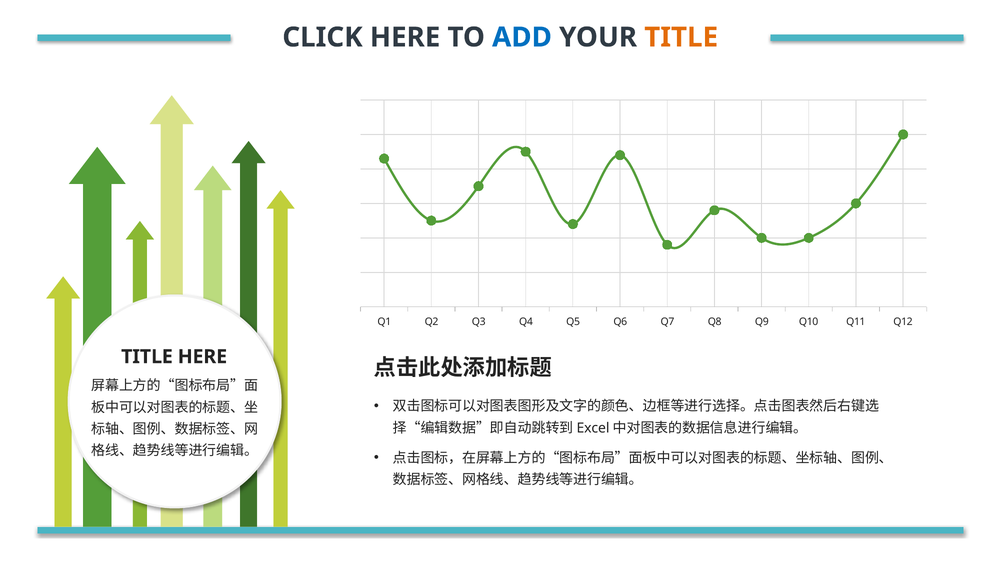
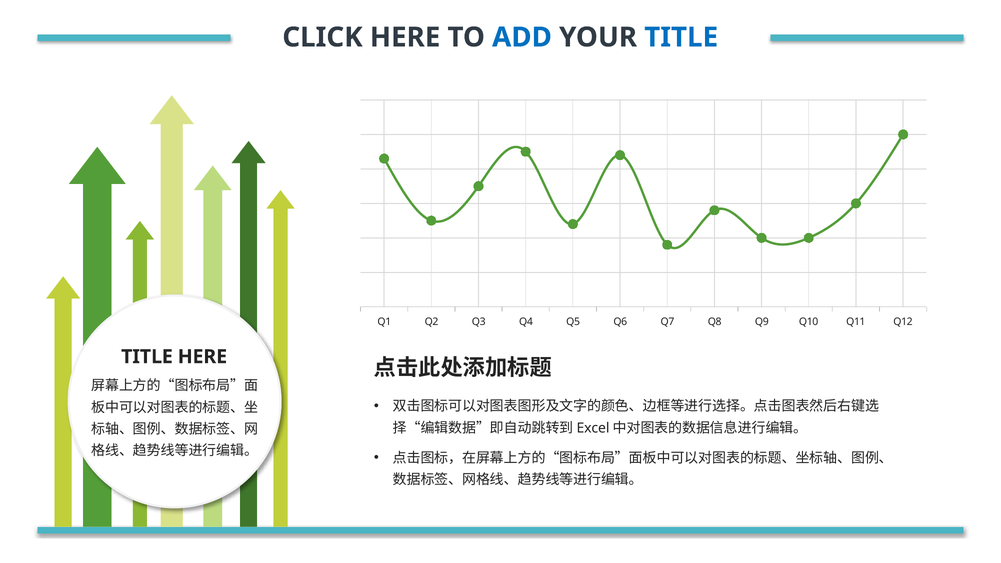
TITLE colour: orange -> blue (681, 37)
